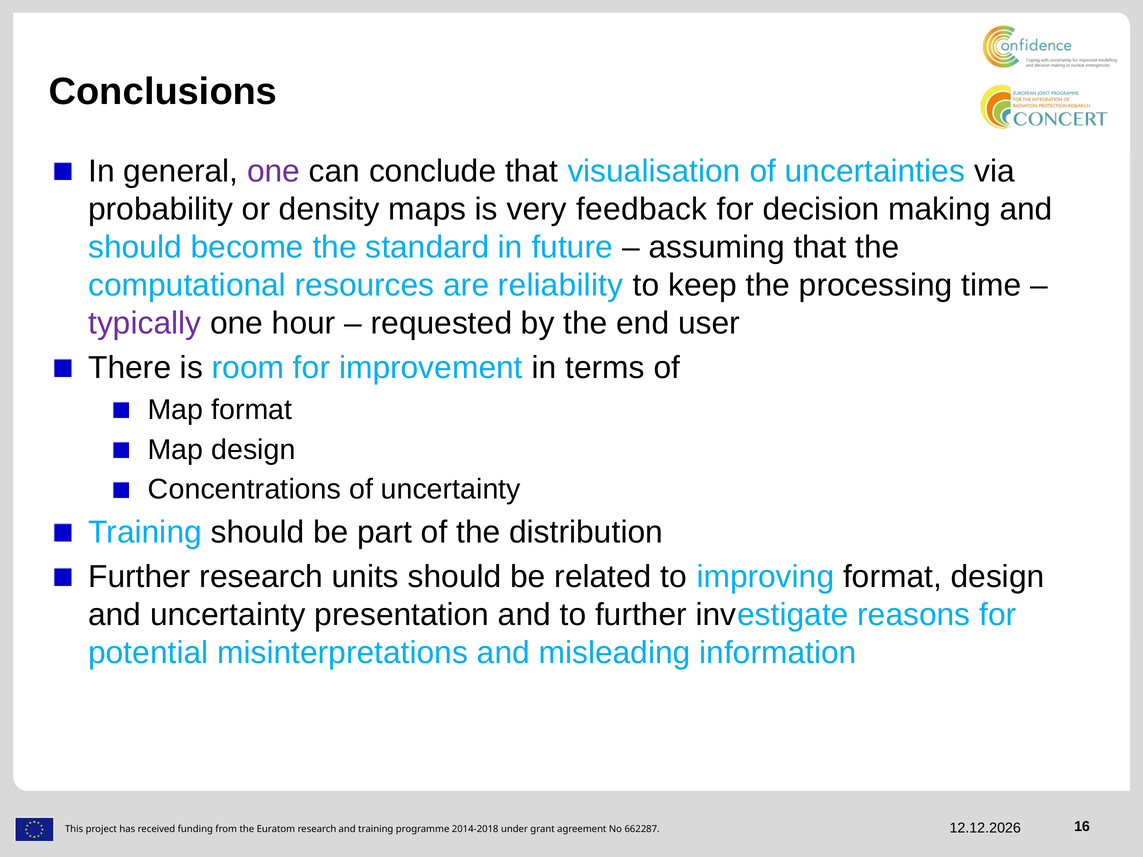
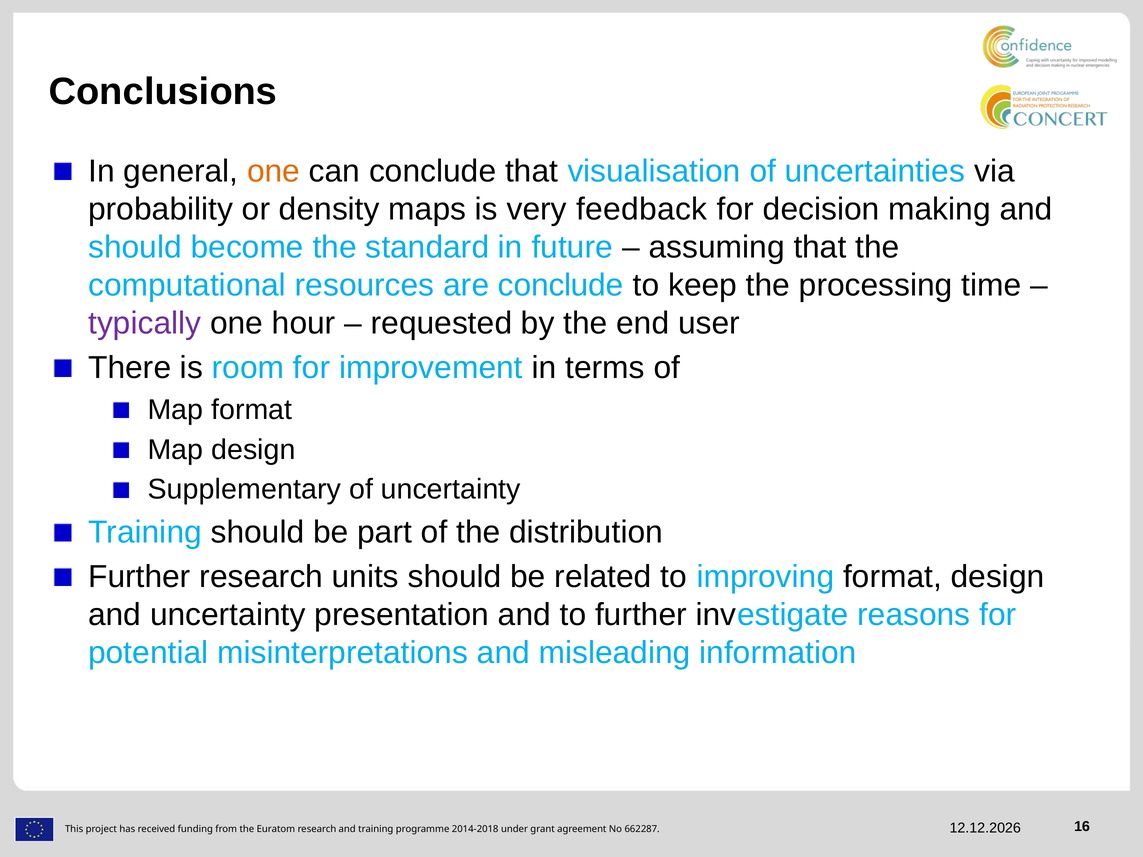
one colour: purple -> orange (274, 171)
are reliability: reliability -> conclude (561, 285)
Concentrations: Concentrations -> Supplementary (245, 490)
